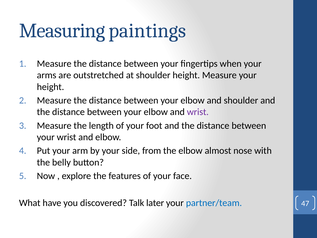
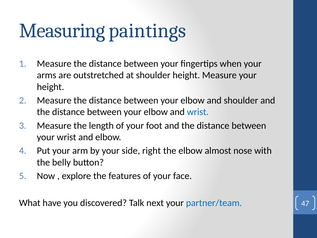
wrist colour: purple -> blue (198, 112)
from: from -> right (152, 151)
later: later -> next (155, 203)
